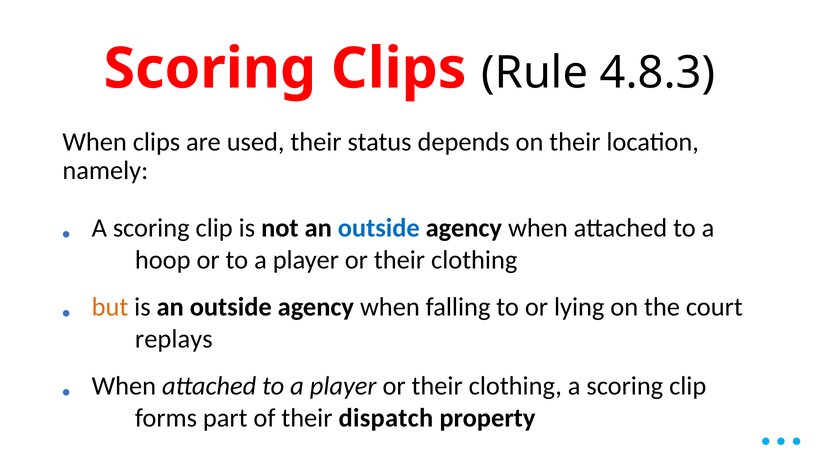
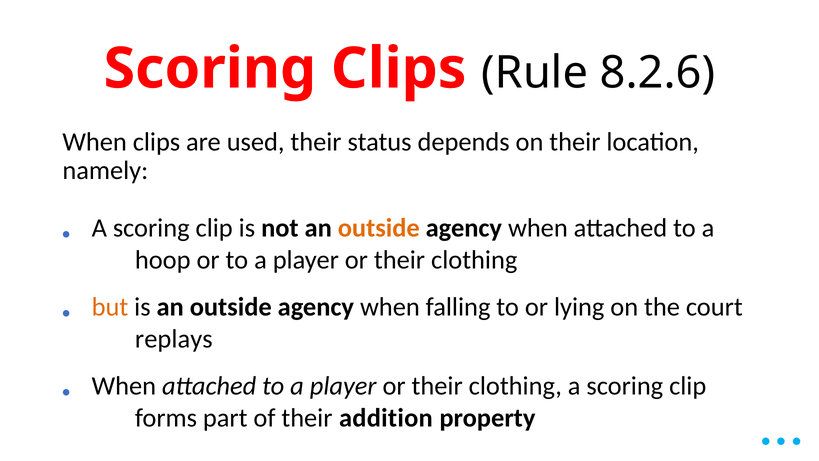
4.8.3: 4.8.3 -> 8.2.6 (658, 73)
outside colour: blue -> orange (379, 228)
dispatch: dispatch -> addition (386, 418)
